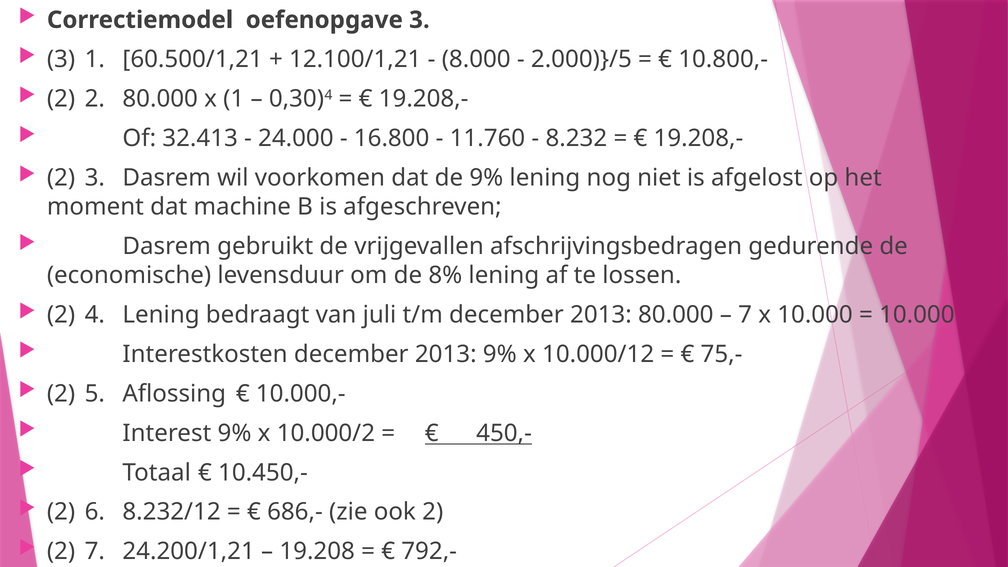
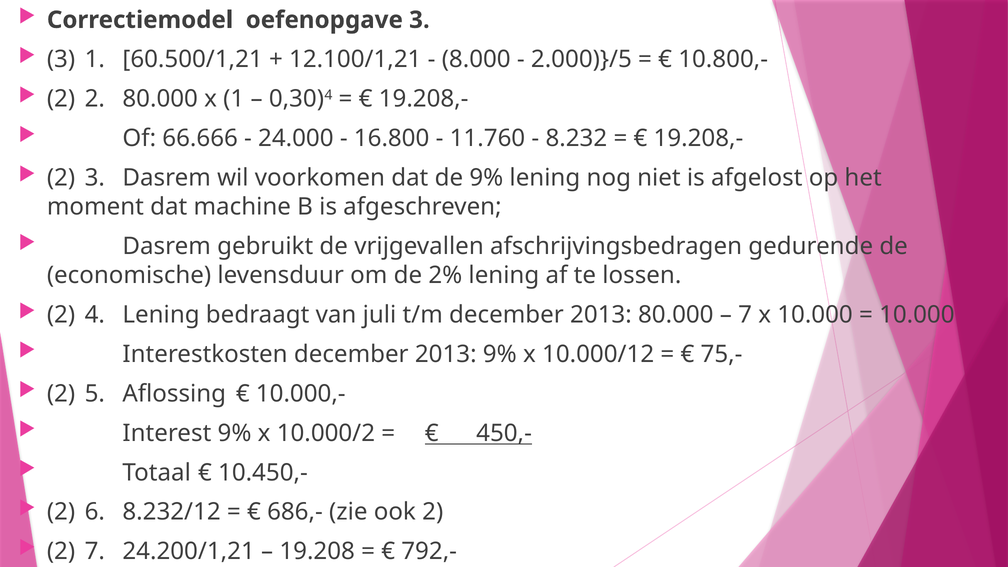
32.413: 32.413 -> 66.666 (200, 138)
8%: 8% -> 2% (445, 275)
